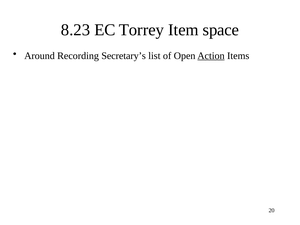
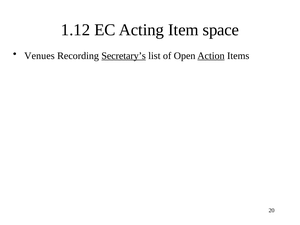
8.23: 8.23 -> 1.12 (76, 30)
Torrey: Torrey -> Acting (141, 30)
Around: Around -> Venues (39, 56)
Secretary’s underline: none -> present (124, 56)
